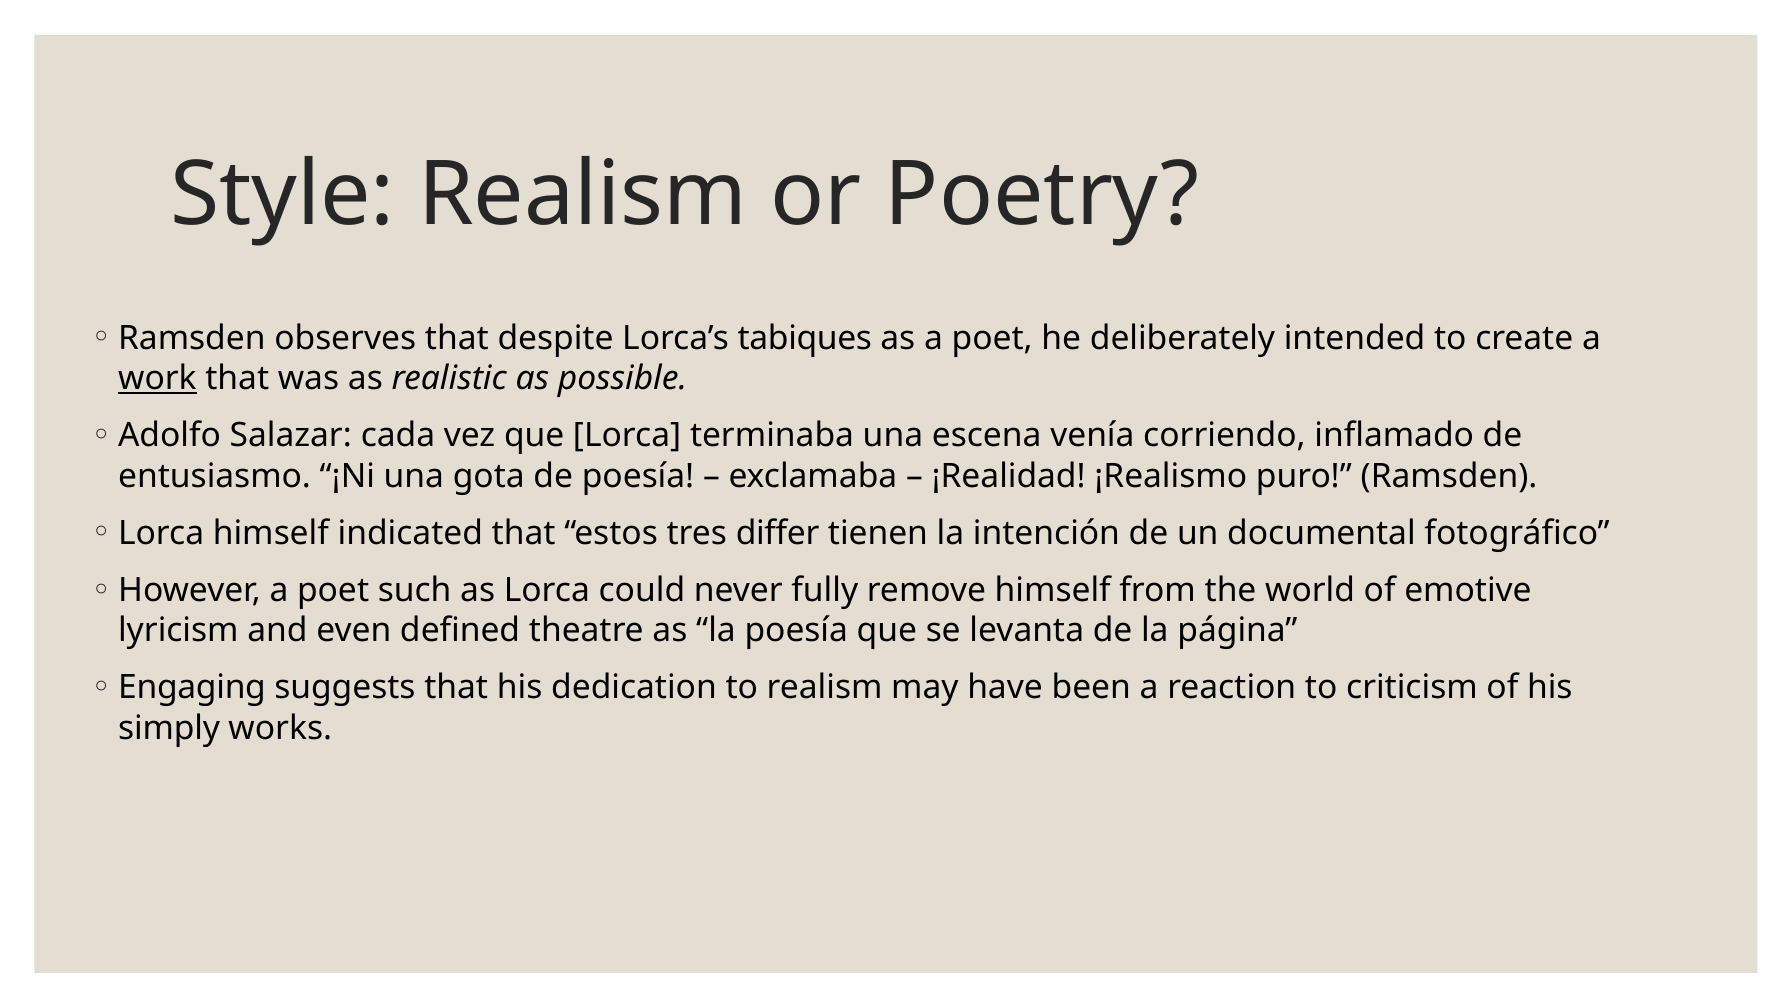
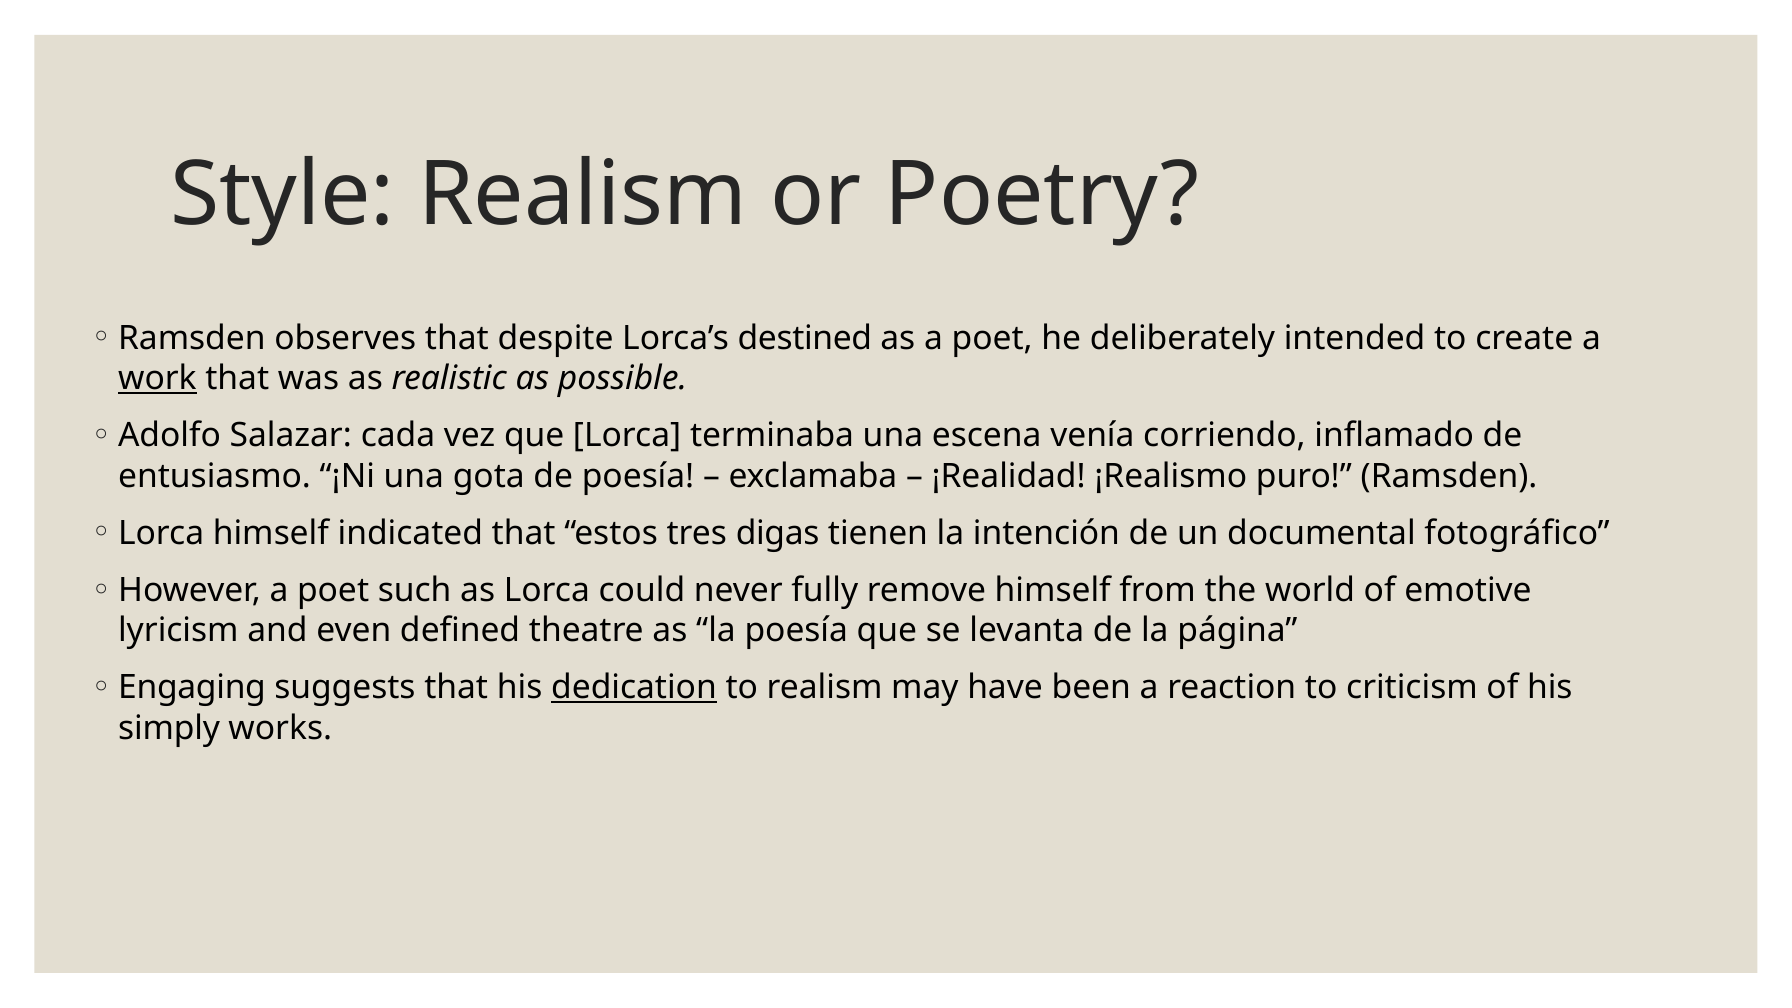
tabiques: tabiques -> destined (805, 338)
differ: differ -> digas (778, 533)
dedication underline: none -> present (634, 688)
